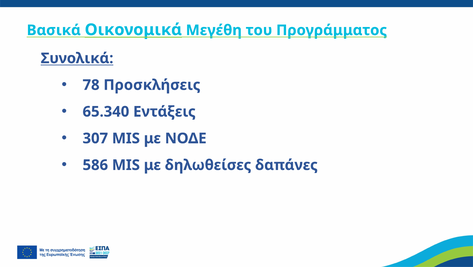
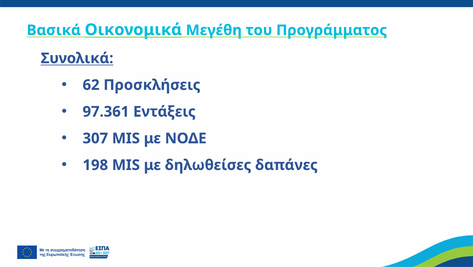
78: 78 -> 62 (91, 85)
65.340: 65.340 -> 97.361 (106, 112)
586: 586 -> 198 (95, 166)
